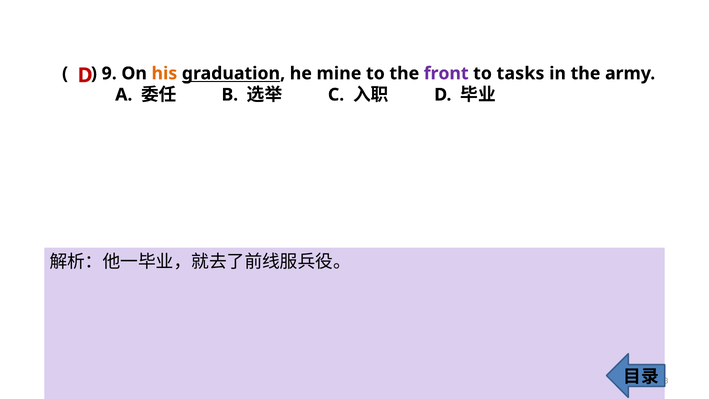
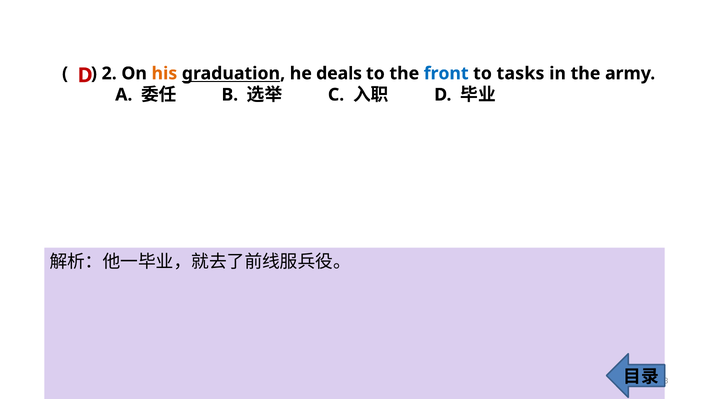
9: 9 -> 2 (109, 73)
mine: mine -> deals (339, 73)
front colour: purple -> blue (446, 73)
